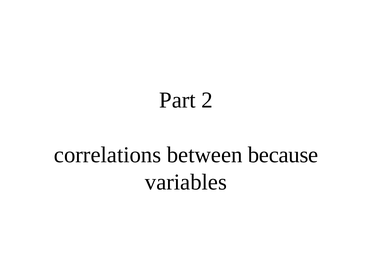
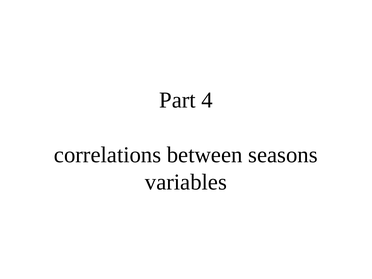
2: 2 -> 4 (207, 100)
because: because -> seasons (283, 155)
